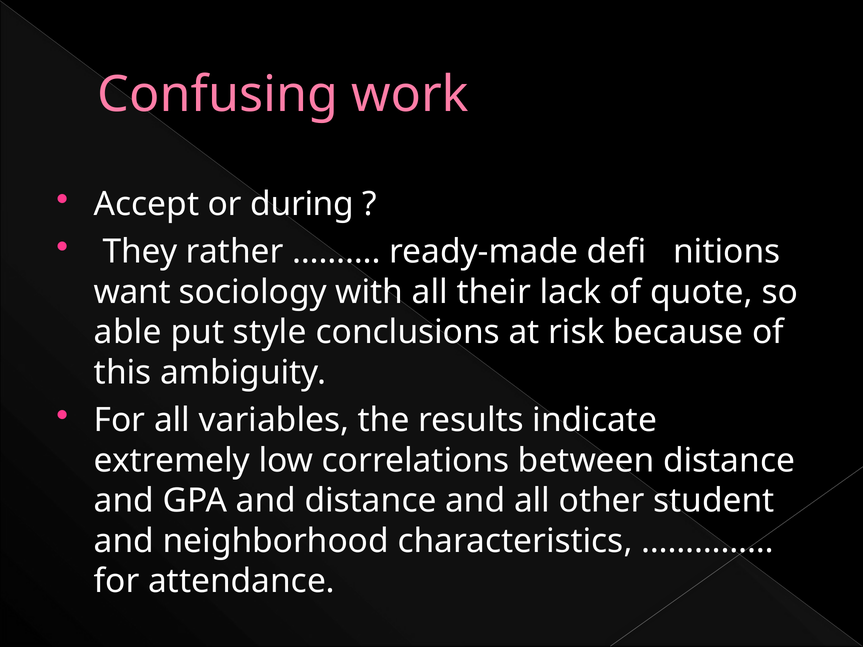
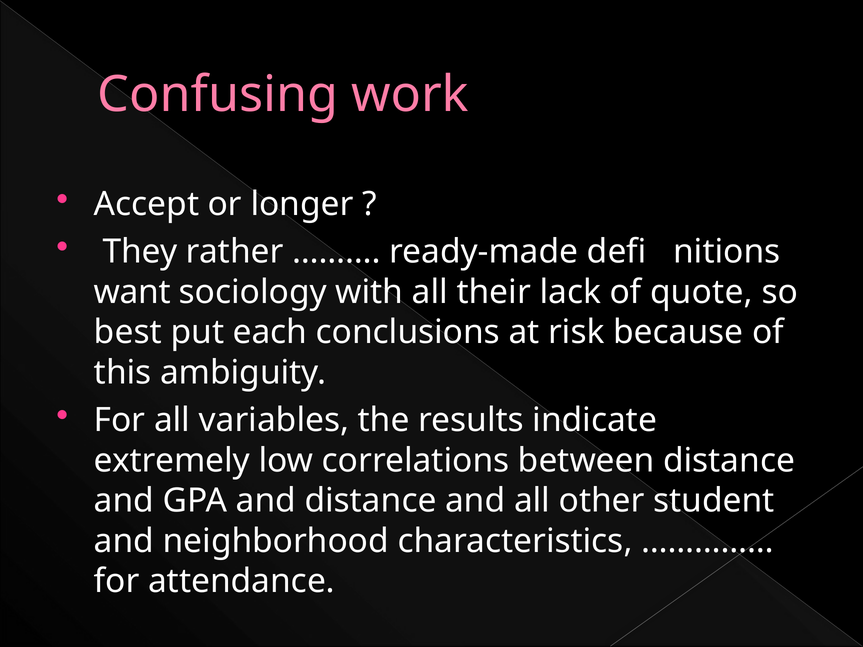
during: during -> longer (302, 204)
able: able -> best (128, 333)
style: style -> each (270, 333)
